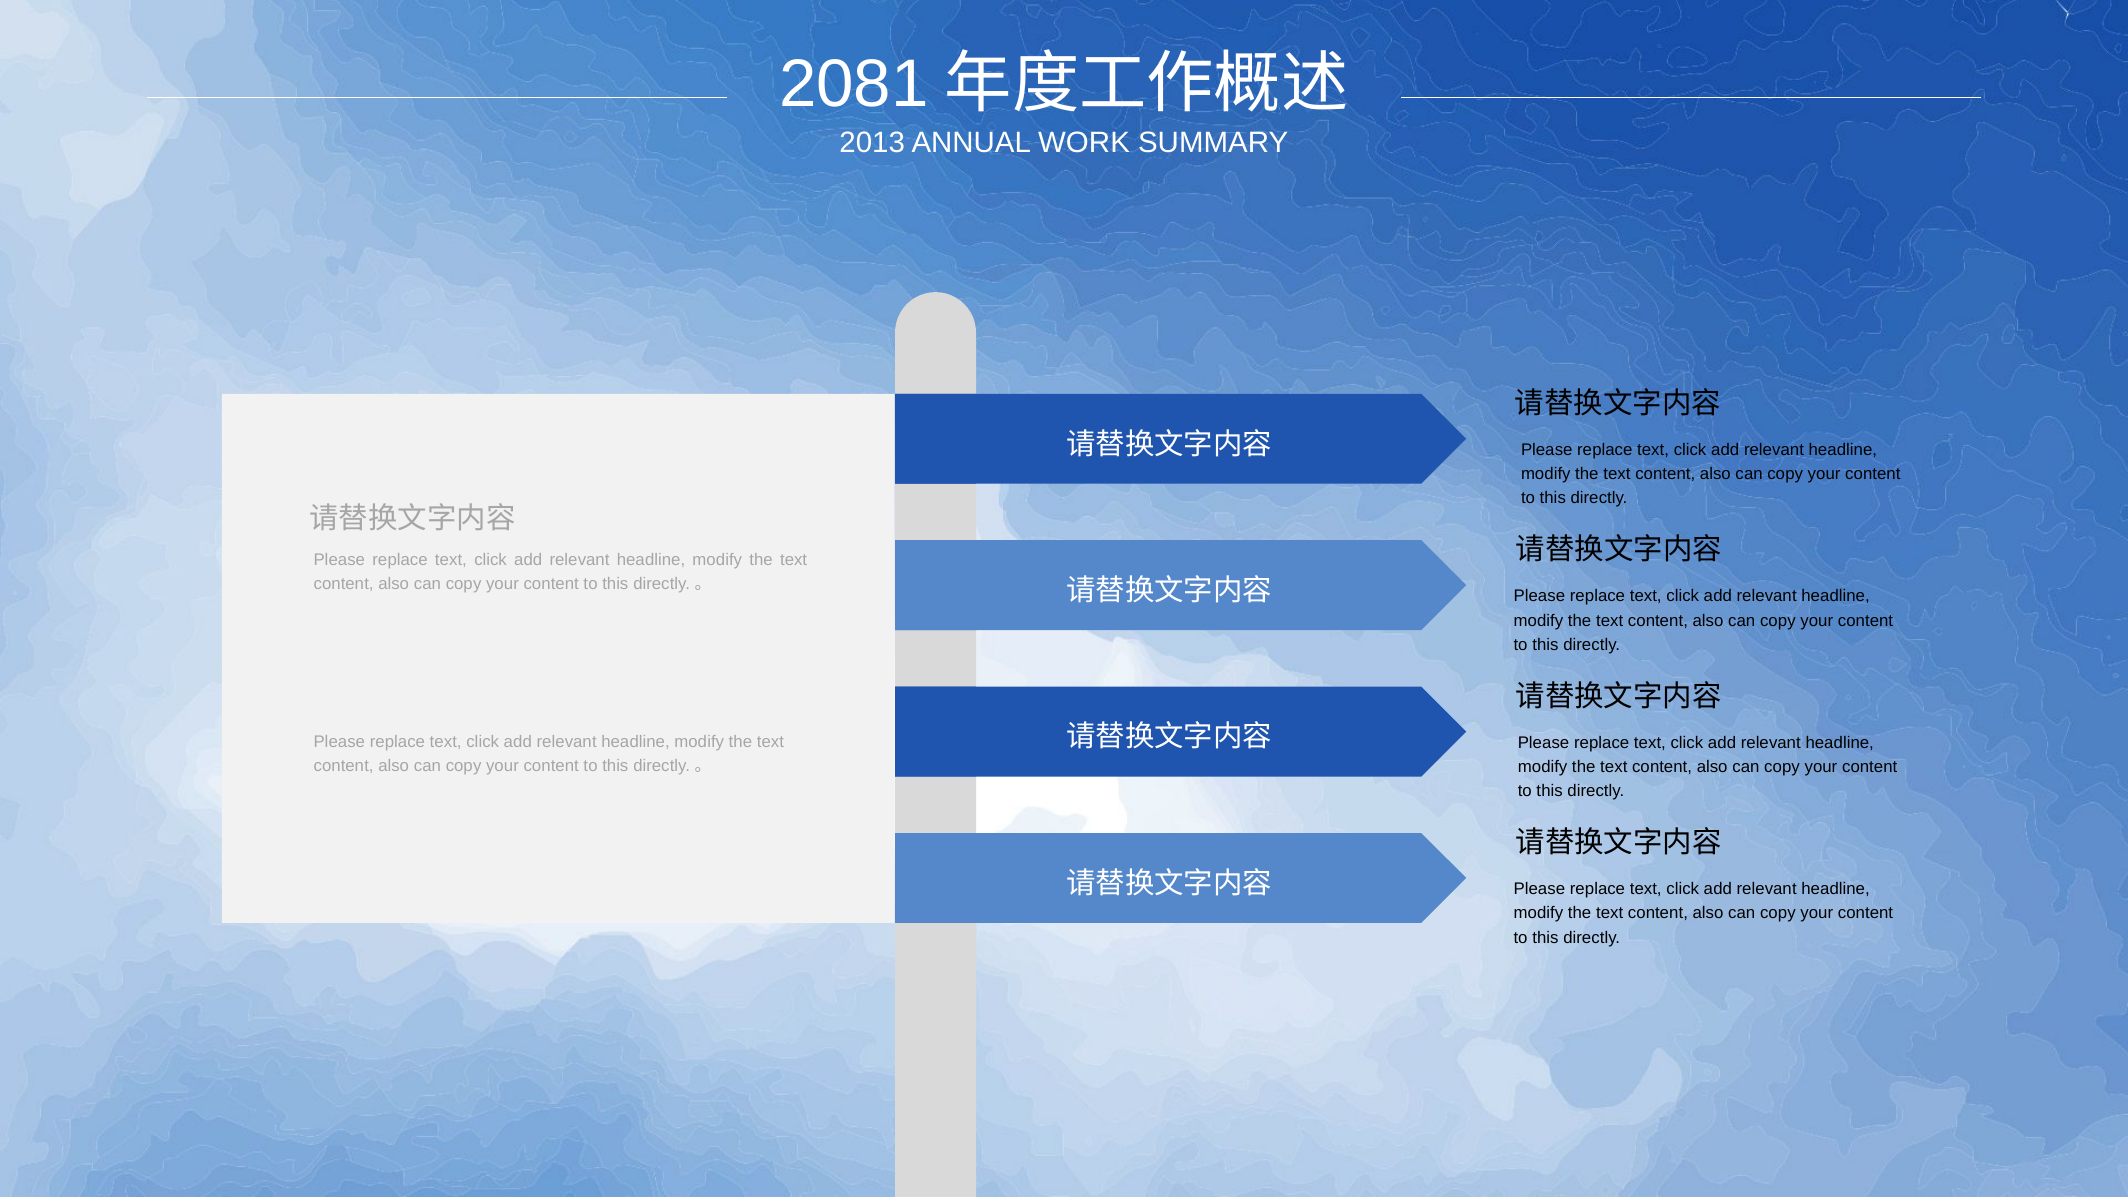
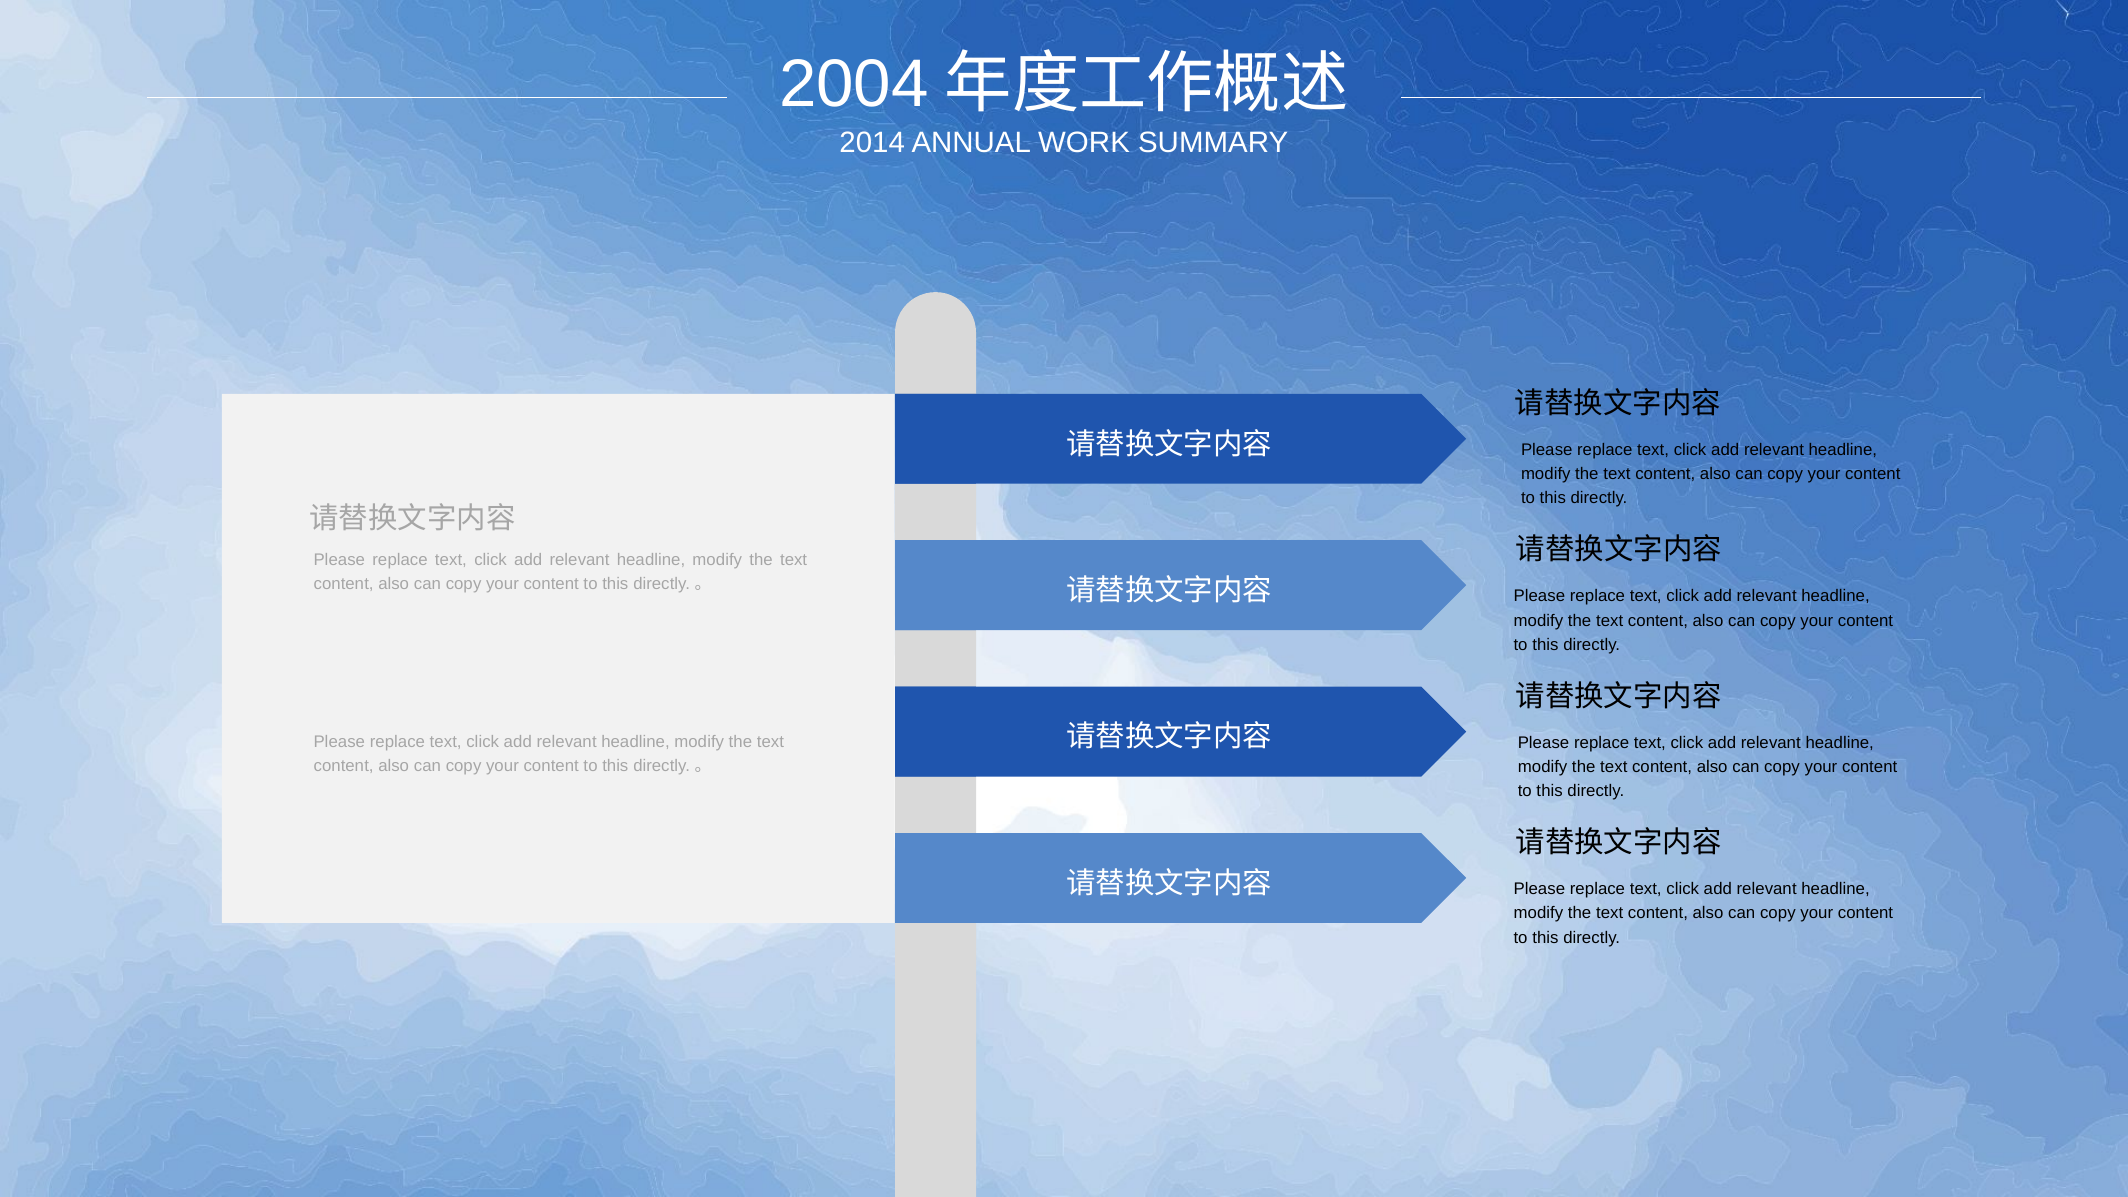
2081: 2081 -> 2004 (854, 84)
2013: 2013 -> 2014 (872, 143)
